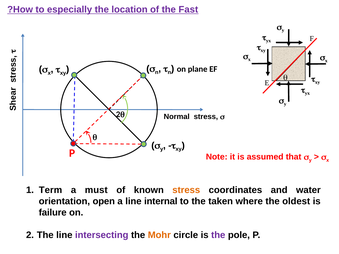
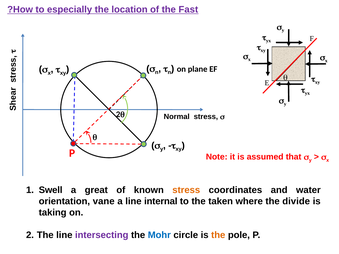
Term: Term -> Swell (51, 190)
must: must -> great (96, 190)
open: open -> vane (104, 201)
oldest: oldest -> divide (296, 201)
failure: failure -> taking (53, 213)
Mohr colour: orange -> blue (159, 235)
the colour: purple -> orange (218, 235)
